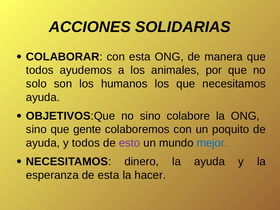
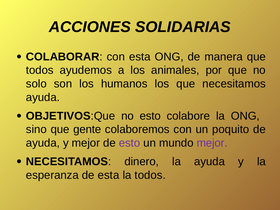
no sino: sino -> esto (150, 116)
y todos: todos -> mejor (86, 143)
mejor colour: blue -> purple (212, 143)
la hacer: hacer -> todos (150, 175)
